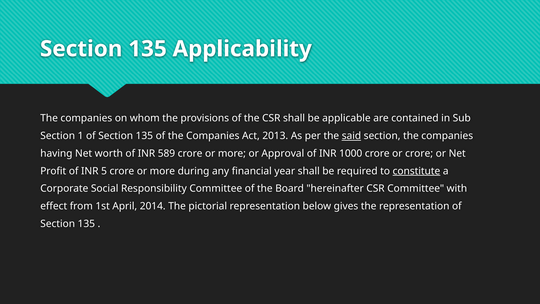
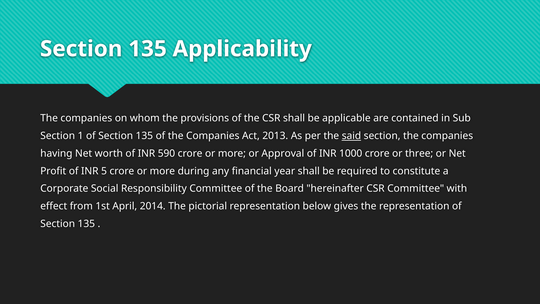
589: 589 -> 590 (166, 153)
or crore: crore -> three (419, 153)
constitute underline: present -> none (416, 171)
